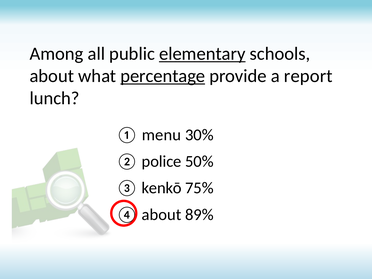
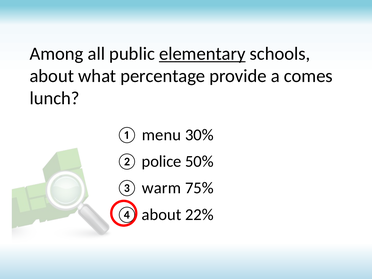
percentage underline: present -> none (163, 76)
report: report -> comes (308, 76)
kenkō: kenkō -> warm (161, 188)
89%: 89% -> 22% (199, 215)
